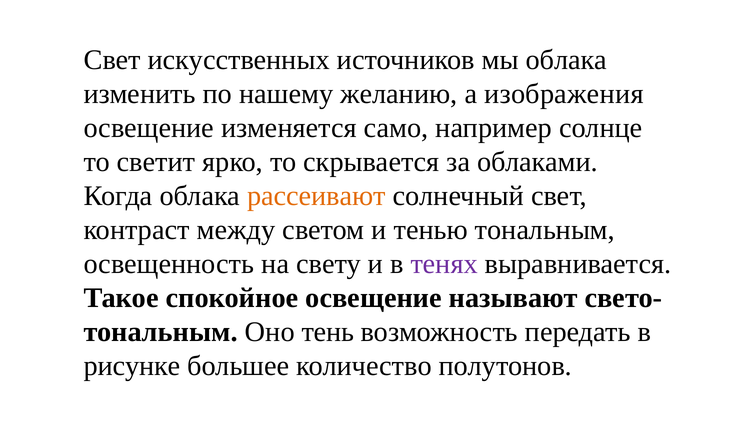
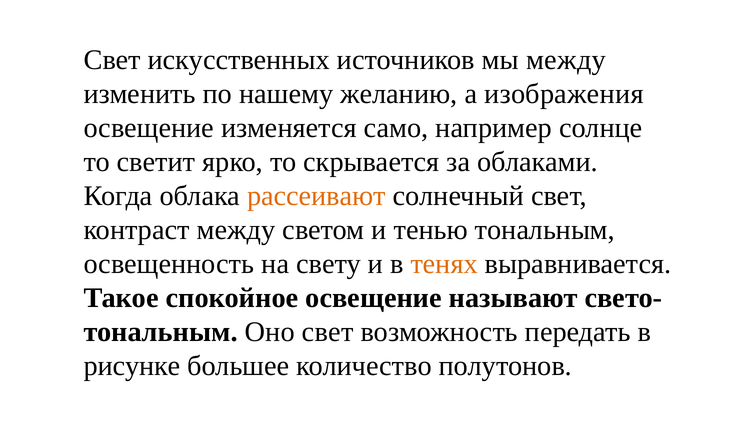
мы облака: облака -> между (566, 60)
тенях colour: purple -> orange (444, 264)
Оно тень: тень -> свет (328, 332)
